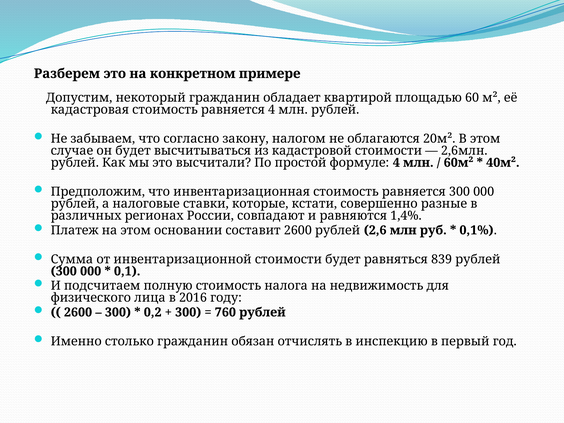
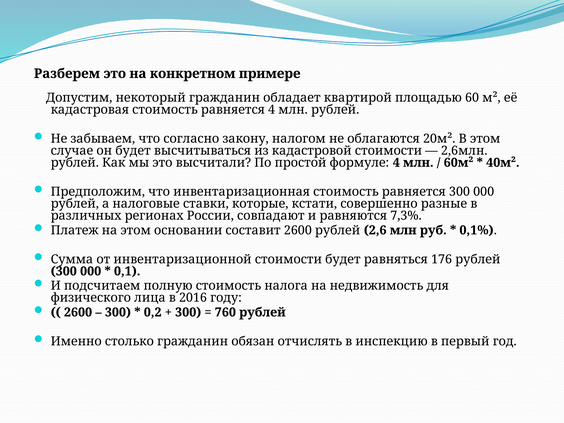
1,4%: 1,4% -> 7,3% (406, 216)
839: 839 -> 176 (442, 259)
